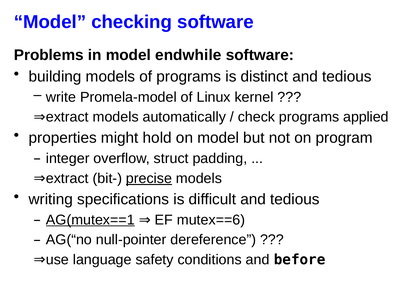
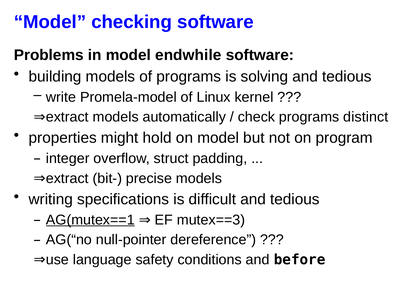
distinct: distinct -> solving (264, 77)
applied: applied -> distinct (366, 117)
precise underline: present -> none (149, 179)
mutex==6: mutex==6 -> mutex==3 (211, 220)
